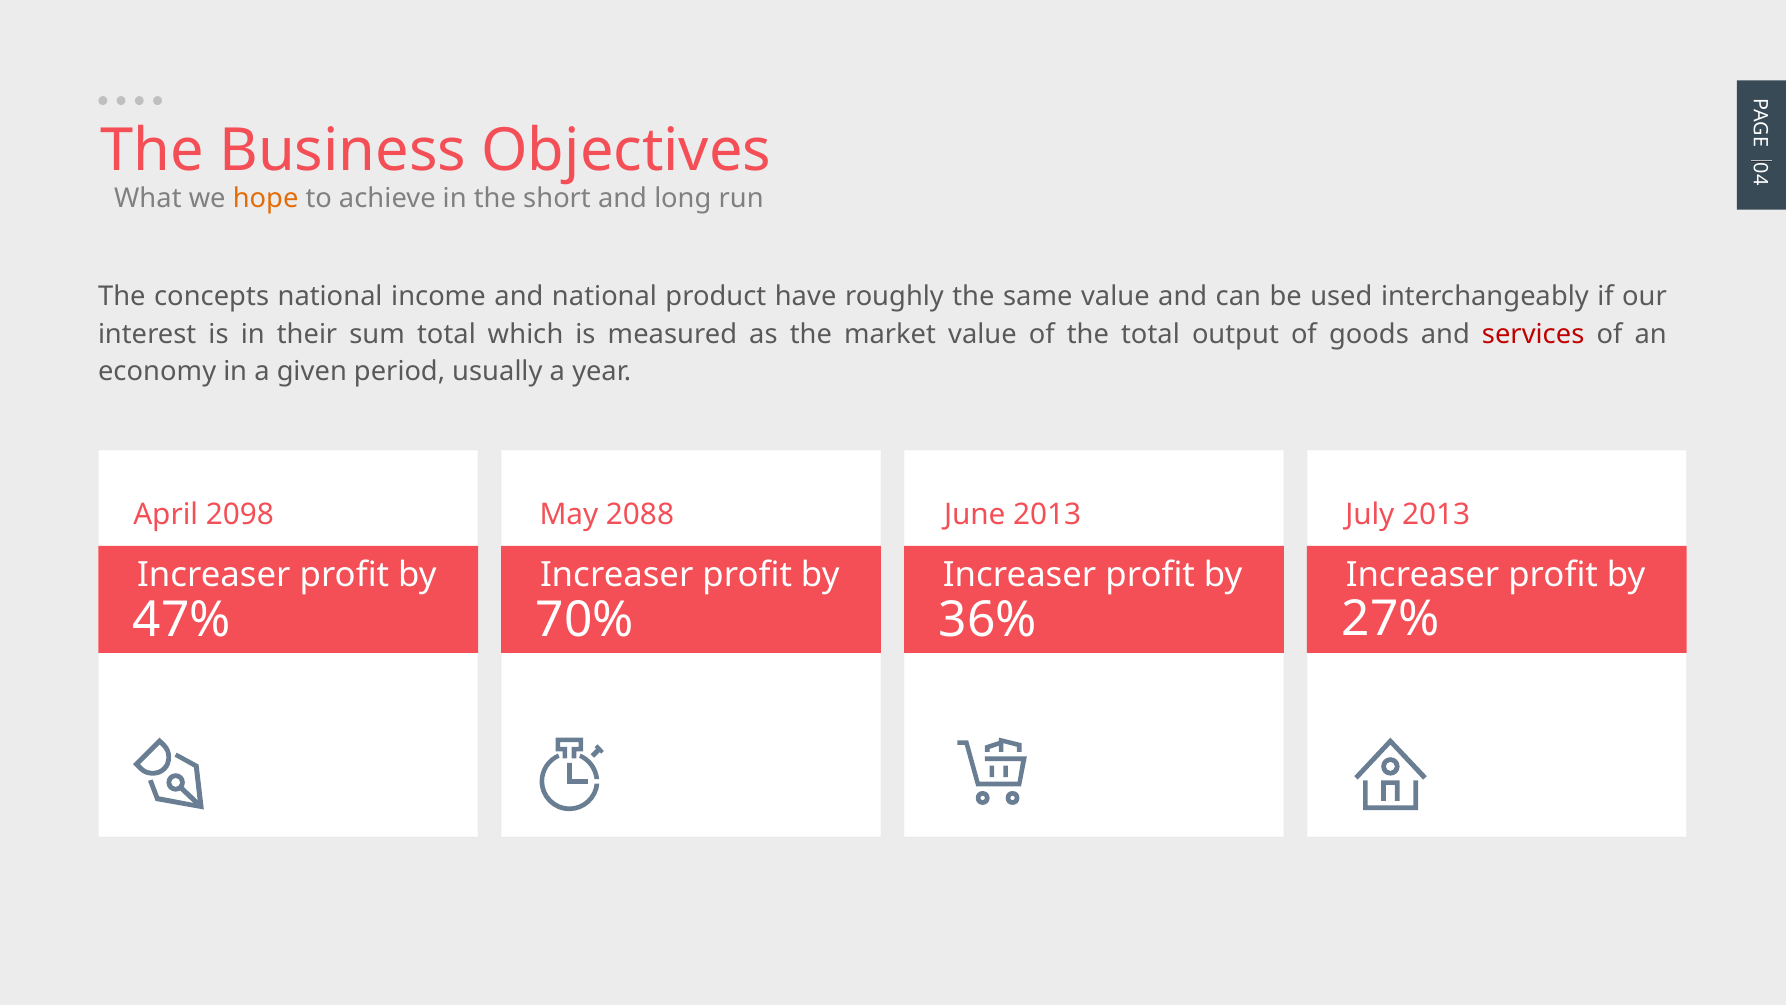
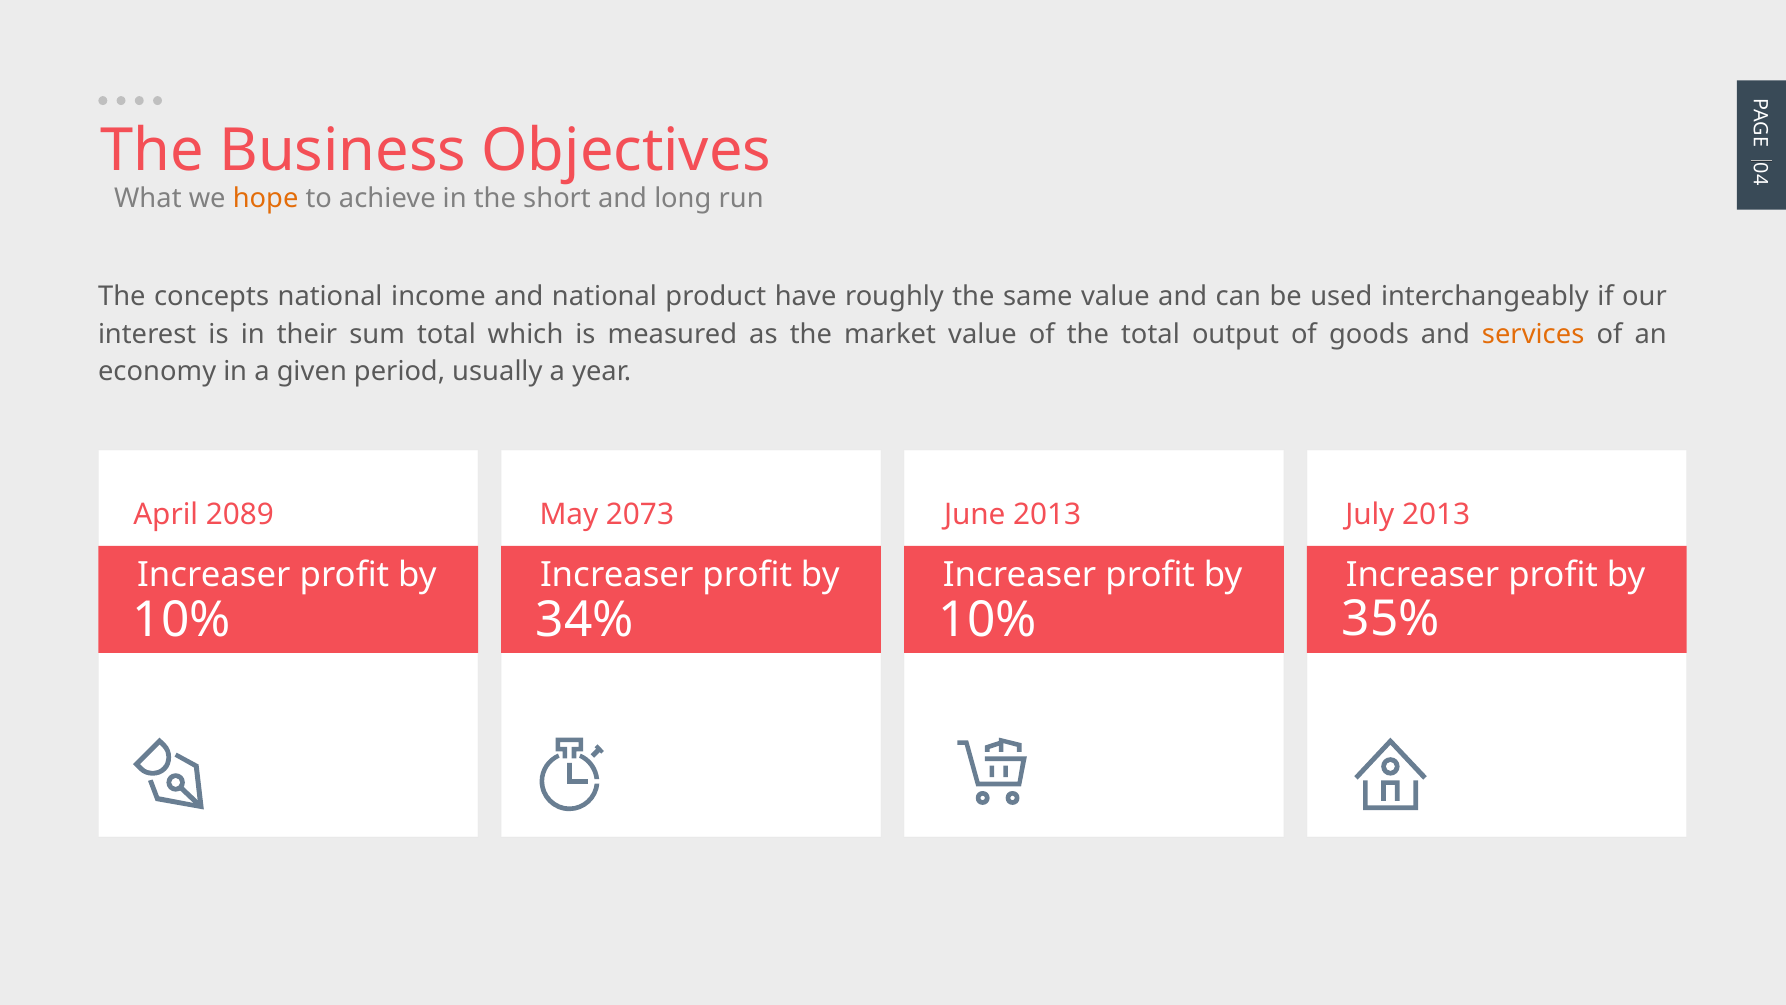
services colour: red -> orange (1533, 334)
2098: 2098 -> 2089 (240, 514)
2088: 2088 -> 2073 (640, 514)
27%: 27% -> 35% (1391, 618)
47%: 47% -> 10% (182, 620)
70%: 70% -> 34% (585, 620)
36%: 36% -> 10% (988, 620)
